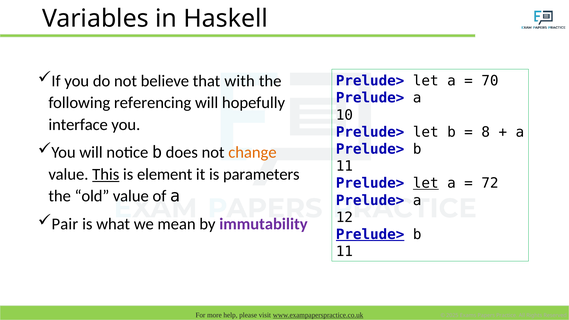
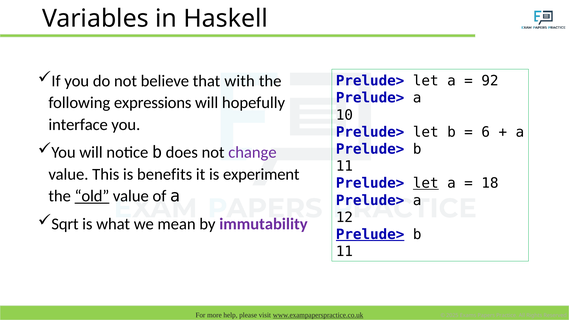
70: 70 -> 92 (490, 81)
referencing: referencing -> expressions (153, 103)
8: 8 -> 6 (486, 132)
change colour: orange -> purple (252, 152)
This underline: present -> none (106, 174)
element: element -> benefits (165, 174)
parameters: parameters -> experiment (261, 174)
72: 72 -> 18 (490, 183)
old underline: none -> present (92, 196)
Pair: Pair -> Sqrt (65, 224)
